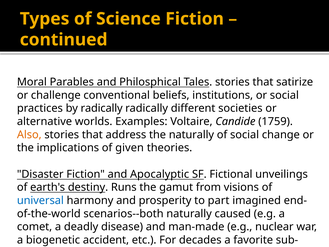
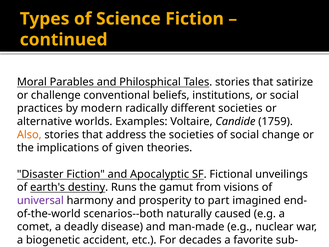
by radically: radically -> modern (102, 108)
the naturally: naturally -> societies (191, 135)
universal colour: blue -> purple (40, 200)
